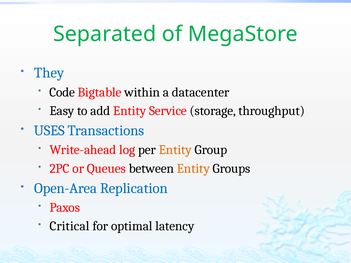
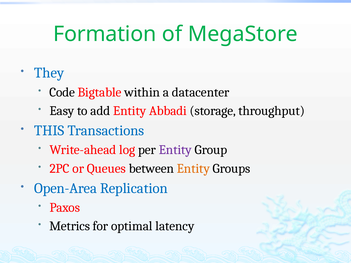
Separated: Separated -> Formation (105, 34)
Service: Service -> Abbadi (168, 111)
USES: USES -> THIS (49, 131)
Entity colour: orange -> purple (175, 150)
Critical: Critical -> Metrics (70, 226)
